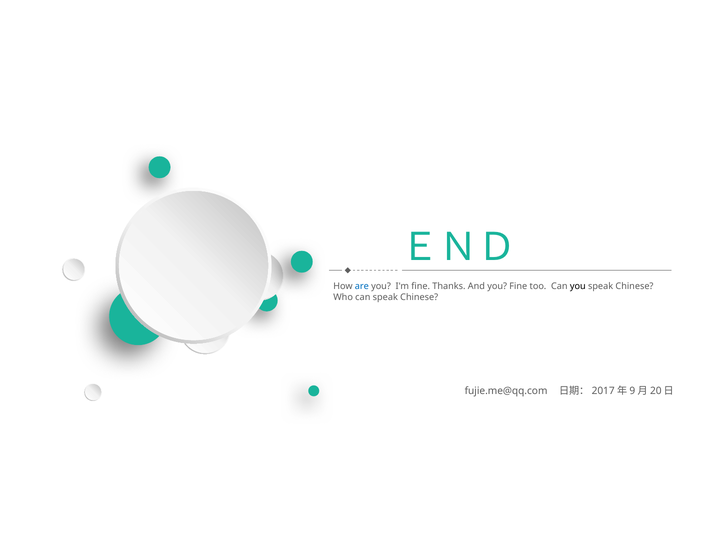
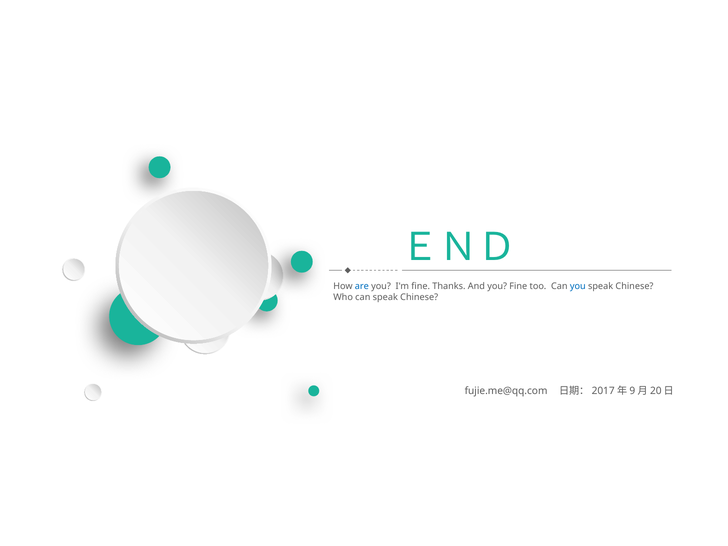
you colour: black -> blue (578, 286)
